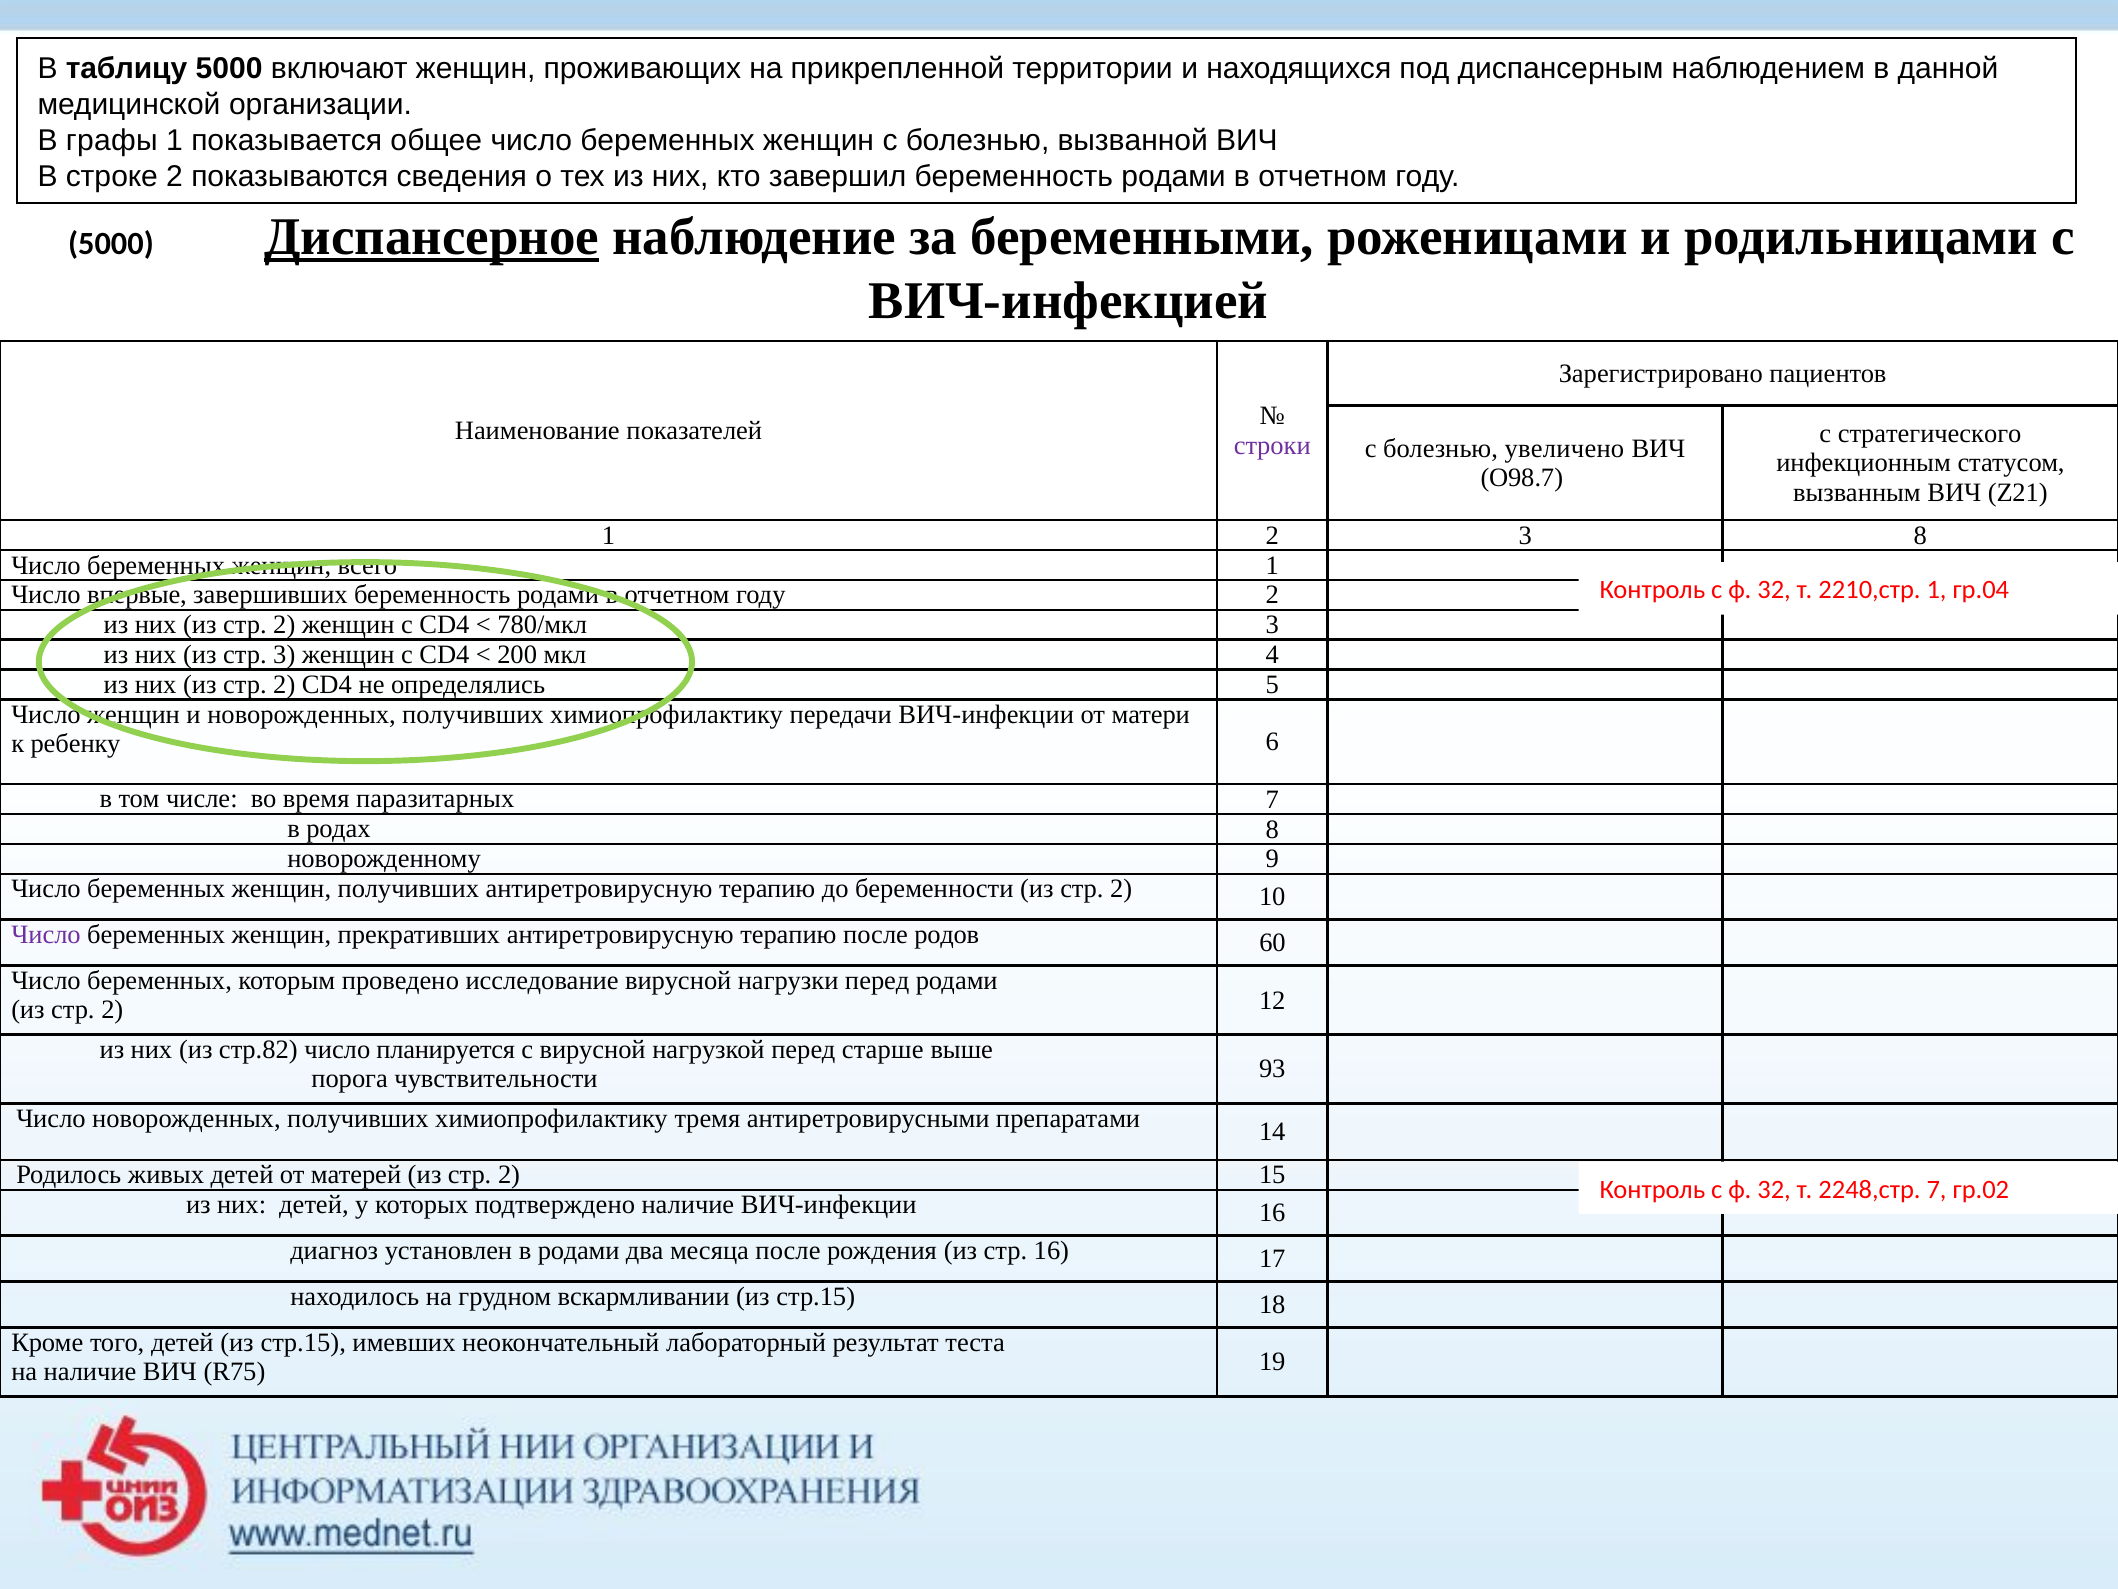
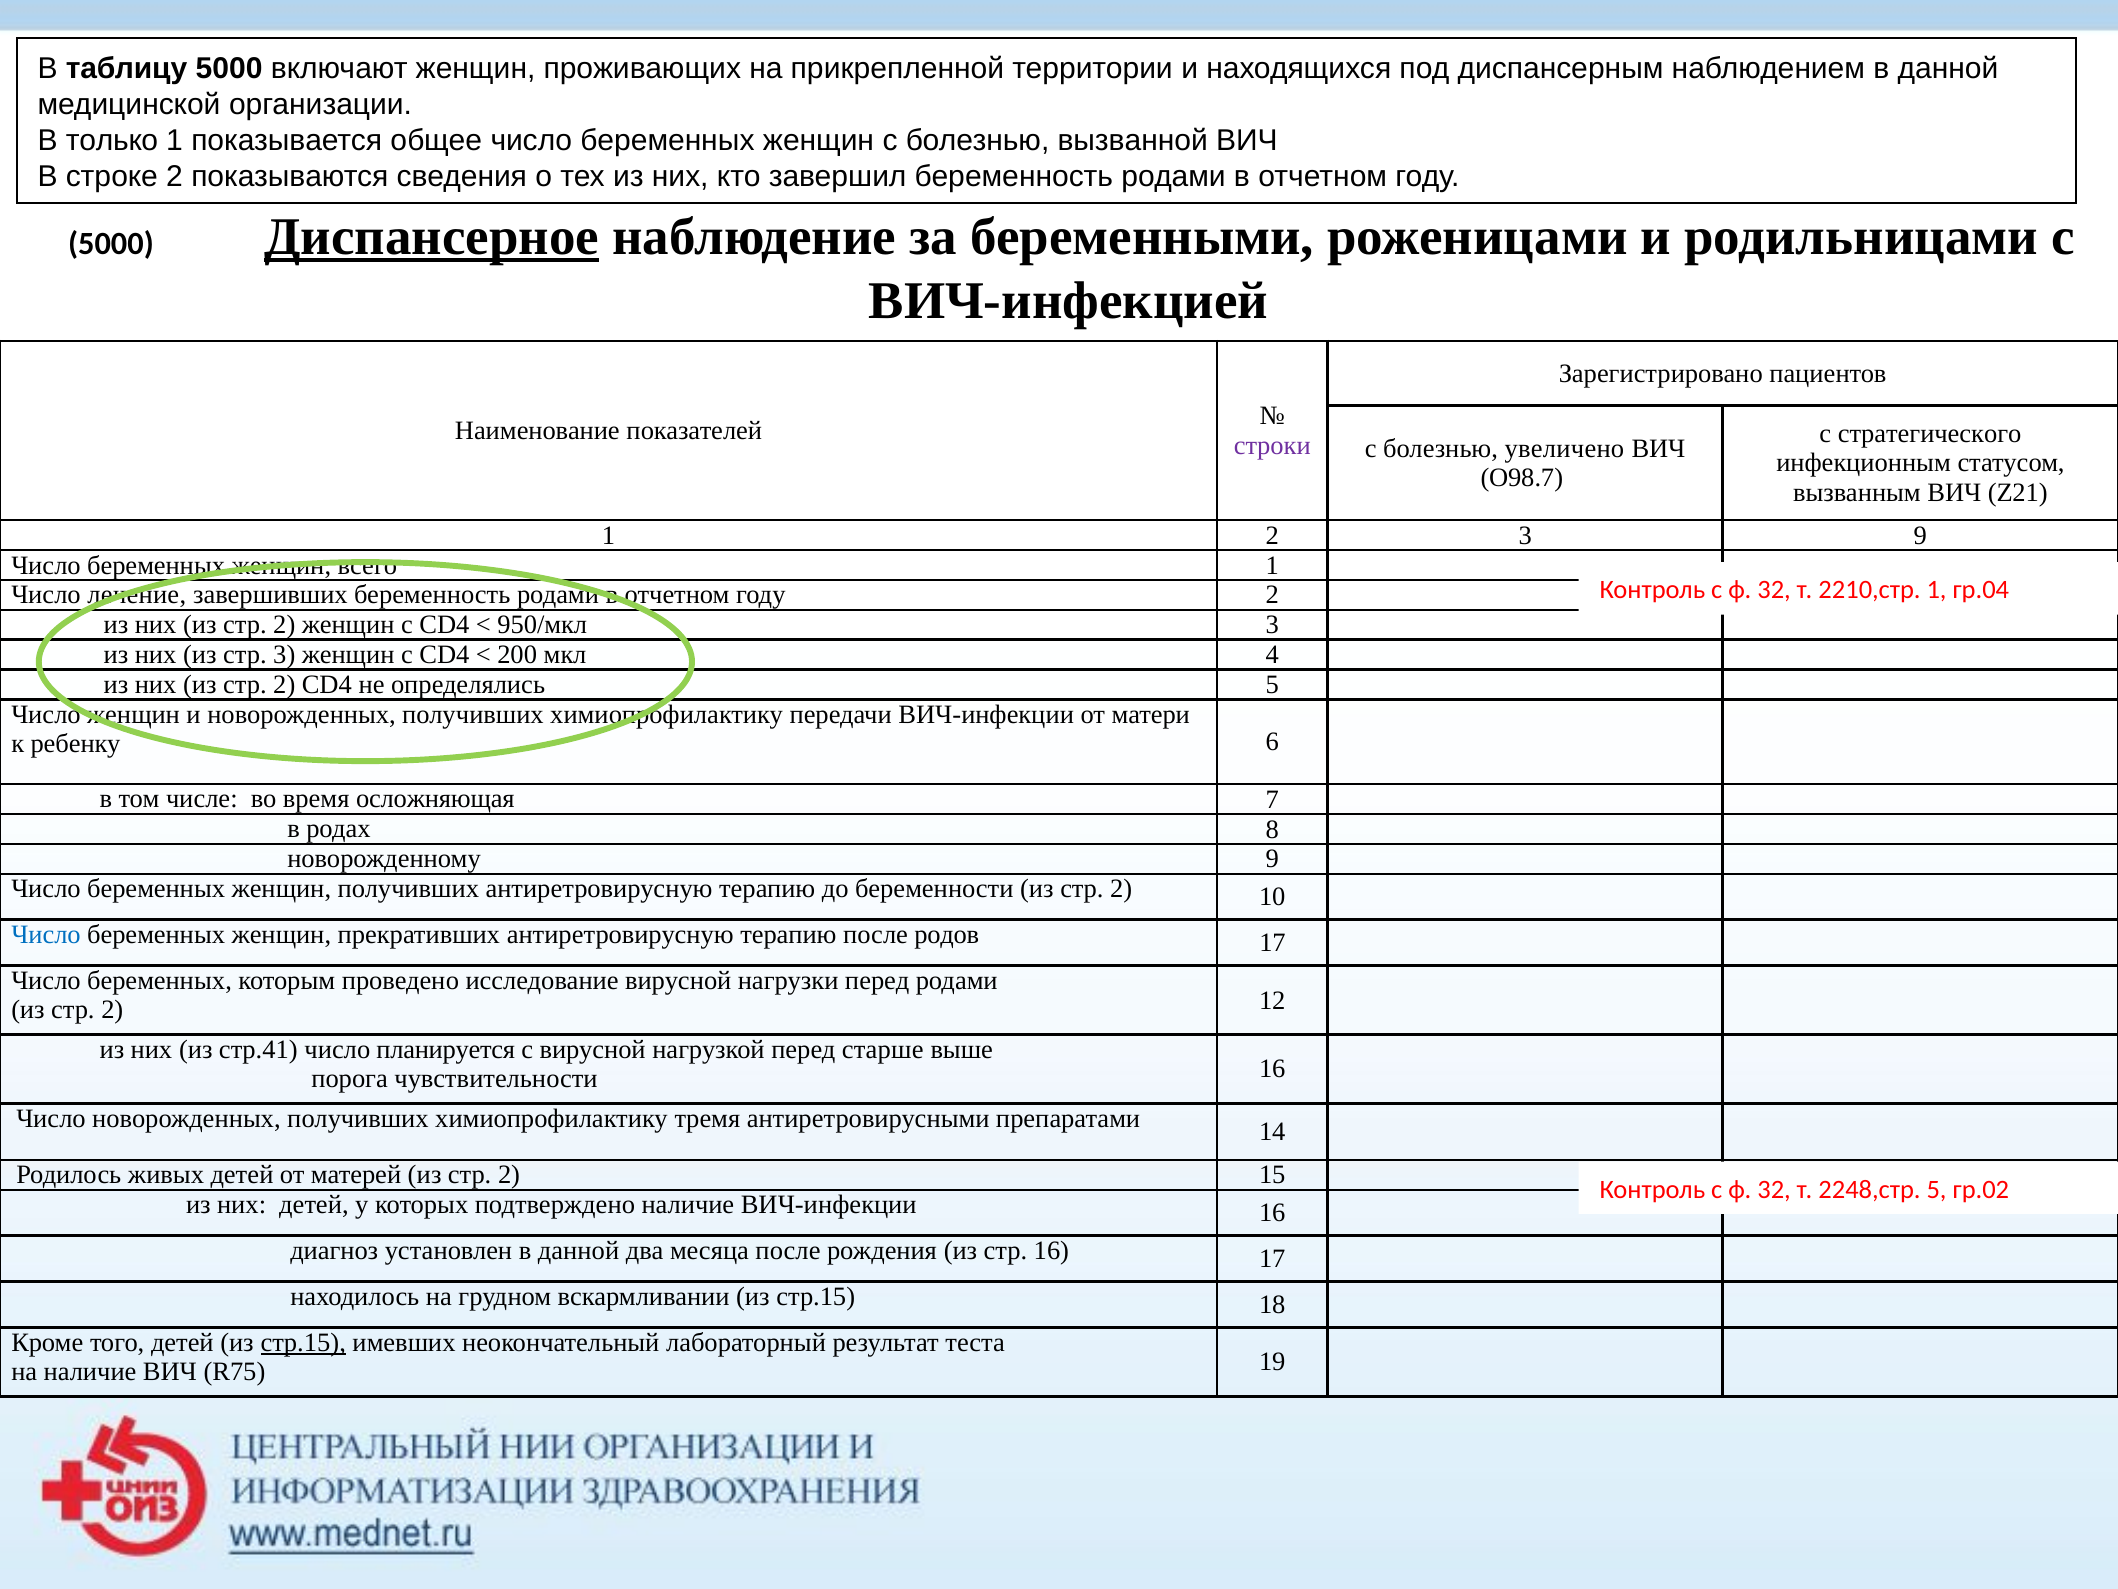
графы: графы -> только (112, 141)
3 8: 8 -> 9 (1920, 535)
впервые: впервые -> лечение (137, 595)
780/мкл: 780/мкл -> 950/мкл (542, 625)
паразитарных: паразитарных -> осложняющая (435, 799)
Число colour: purple -> blue (46, 934)
родов 60: 60 -> 17 (1272, 943)
стр.82: стр.82 -> стр.41 (258, 1049)
чувствительности 93: 93 -> 16 (1272, 1069)
2248,стр 7: 7 -> 5 (1937, 1189)
установлен в родами: родами -> данной (579, 1250)
стр.15 underline: none -> present (303, 1342)
